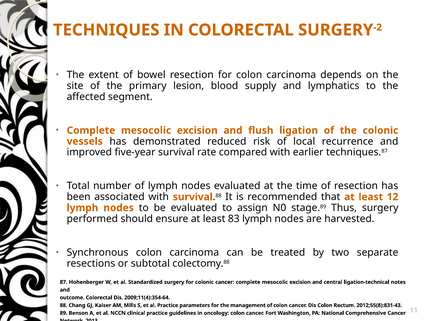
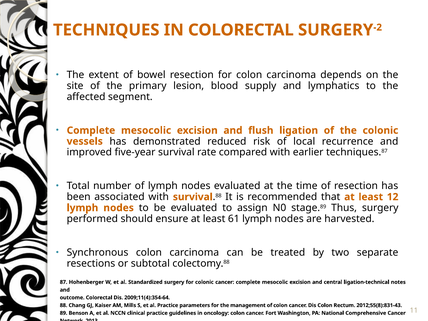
83: 83 -> 61 (234, 219)
